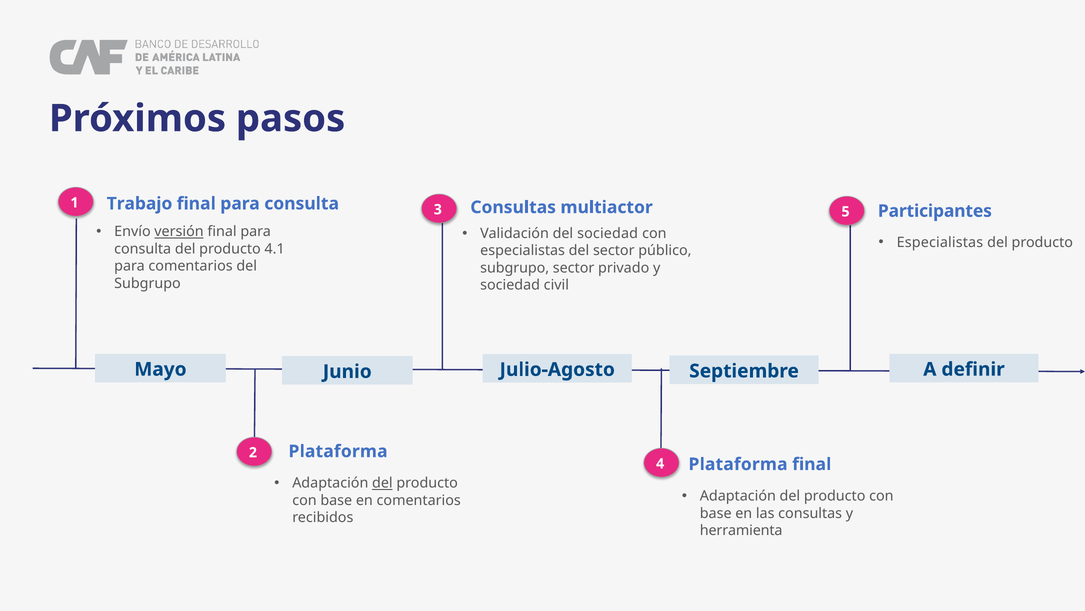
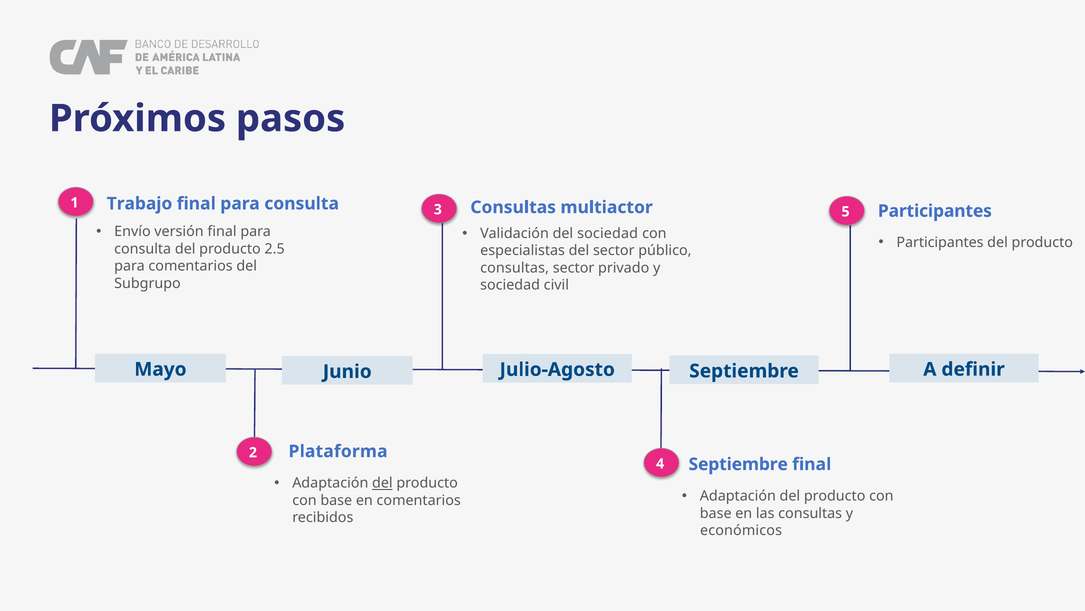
versión underline: present -> none (179, 232)
Especialistas: Especialistas -> Participantes (940, 243)
4.1: 4.1 -> 2.5 (275, 249)
subgrupo: subgrupo -> consultas (515, 268)
Plataforma: Plataforma -> Septiembre (738, 465)
herramienta: herramienta -> económicos (741, 531)
